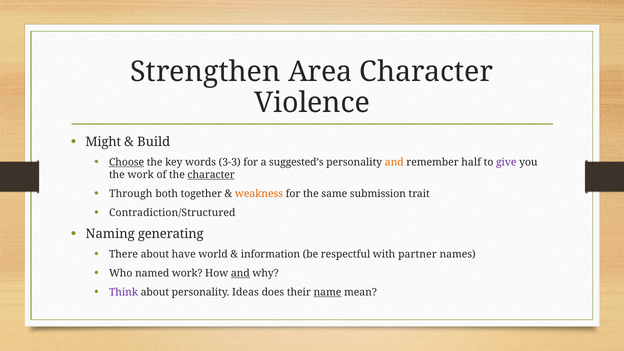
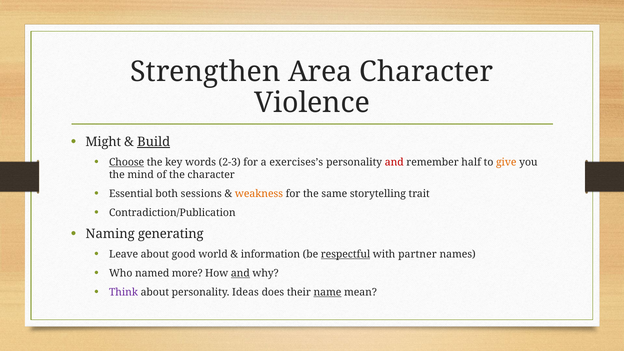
Build underline: none -> present (154, 142)
3-3: 3-3 -> 2-3 (230, 162)
suggested’s: suggested’s -> exercises’s (296, 162)
and colour: orange -> red (394, 162)
give colour: purple -> orange (506, 162)
the work: work -> mind (141, 175)
character underline: present -> none (211, 175)
Through: Through -> Essential (131, 194)
together: together -> sessions (201, 194)
submission: submission -> storytelling (378, 194)
Contradiction/Structured: Contradiction/Structured -> Contradiction/Publication (172, 213)
There: There -> Leave (124, 254)
have: have -> good (184, 254)
respectful underline: none -> present (346, 254)
named work: work -> more (187, 273)
